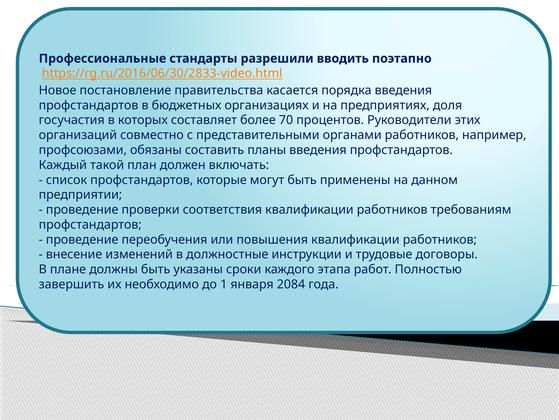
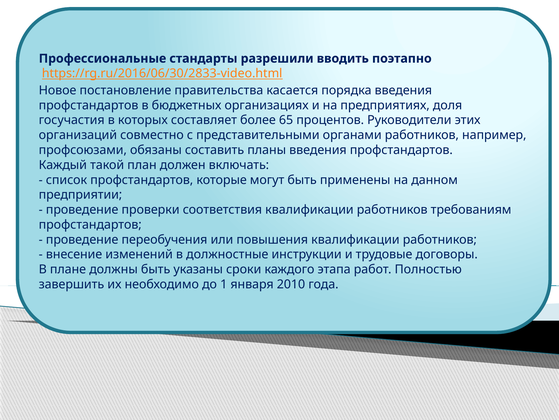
70: 70 -> 65 (286, 120)
2084: 2084 -> 2010 (291, 284)
